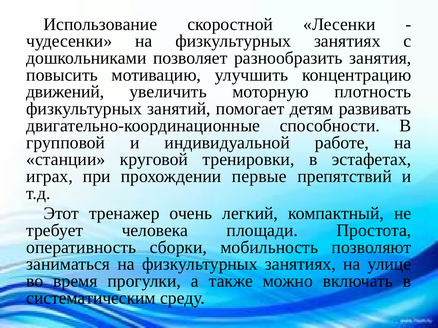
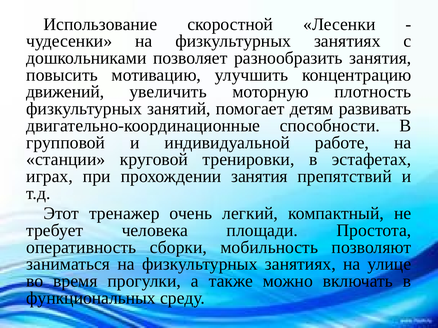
прохождении первые: первые -> занятия (259, 177)
систематическим: систематическим -> функциональных (91, 298)
